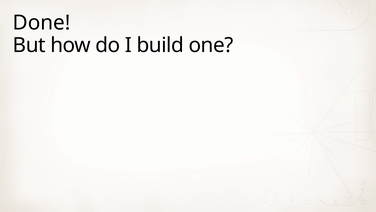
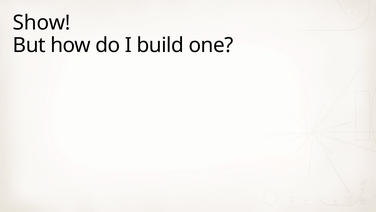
Done: Done -> Show (42, 23)
